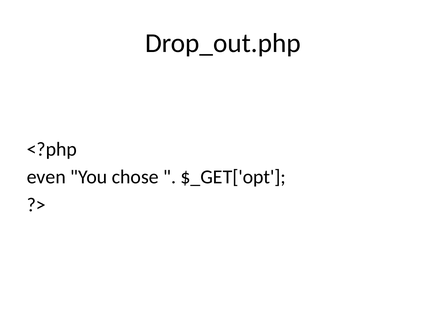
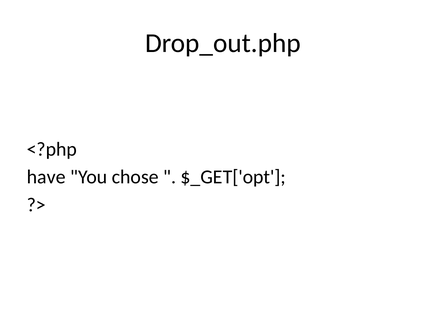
even: even -> have (46, 177)
